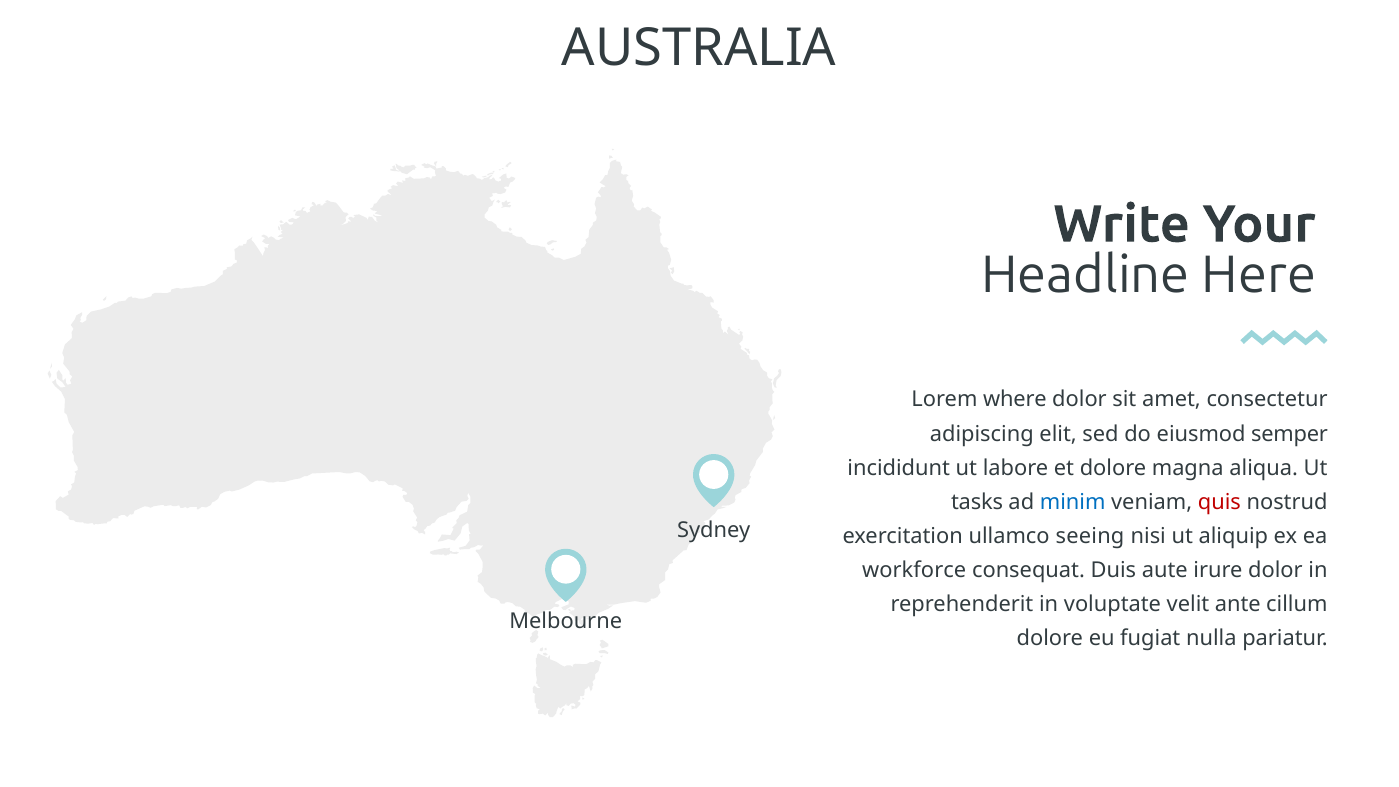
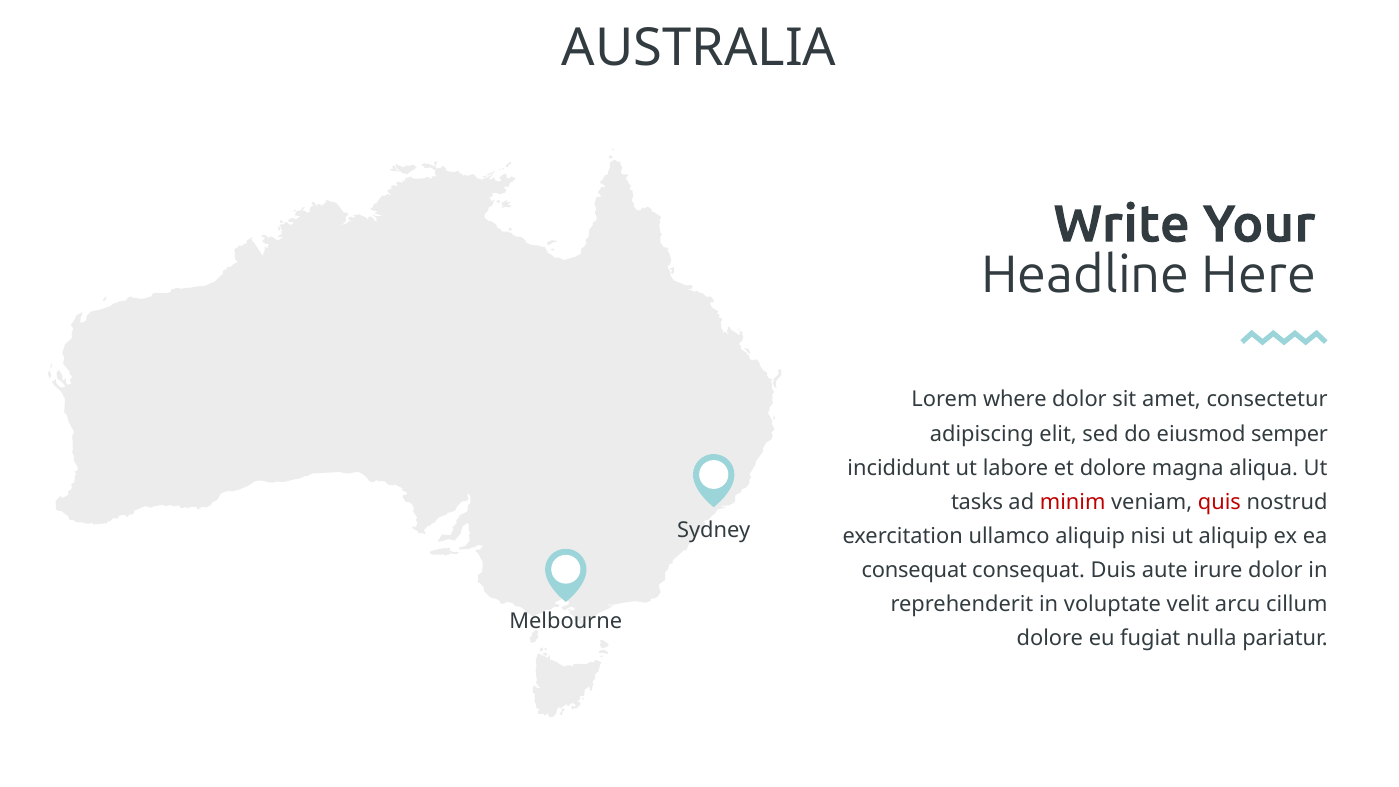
minim colour: blue -> red (1073, 502)
ullamco seeing: seeing -> aliquip (1090, 536)
workforce: workforce -> consequat (914, 570)
ante: ante -> arcu (1238, 604)
